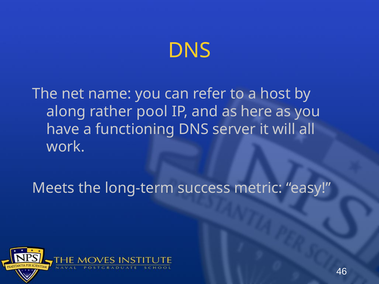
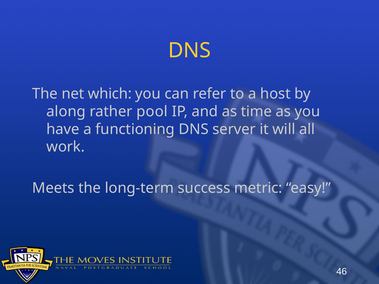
name: name -> which (110, 94)
here: here -> time (256, 112)
